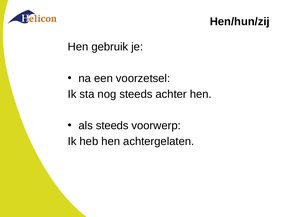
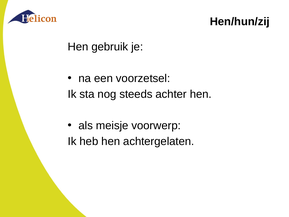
als steeds: steeds -> meisje (112, 126)
